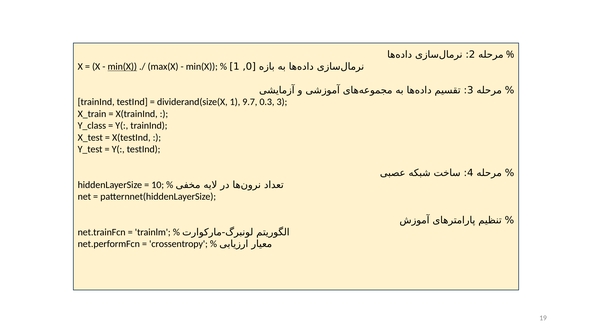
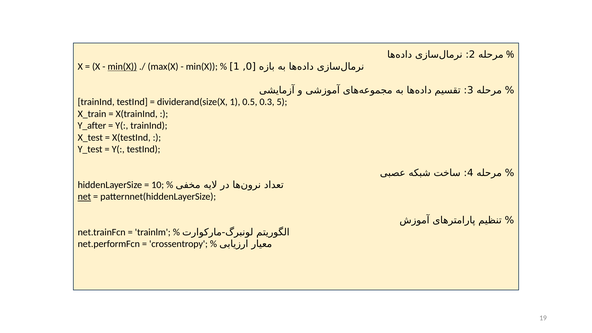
9.7: 9.7 -> 0.5 (250, 102)
0.3 3: 3 -> 5 (282, 102)
Y_class: Y_class -> Y_after (92, 126)
net underline: none -> present (84, 197)
